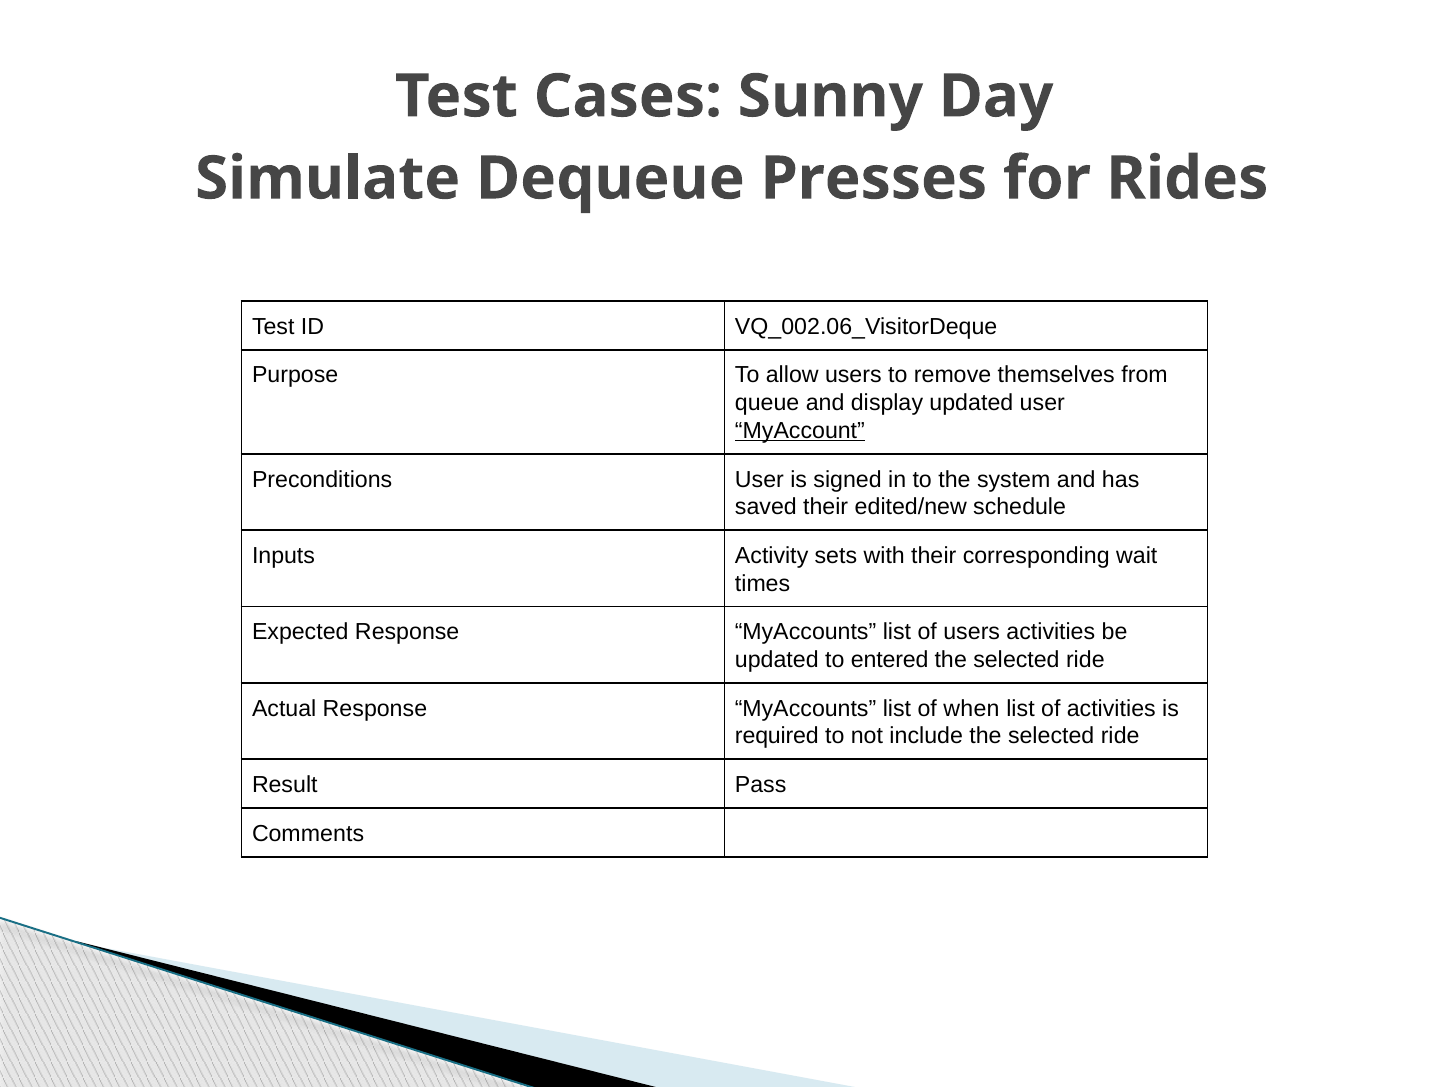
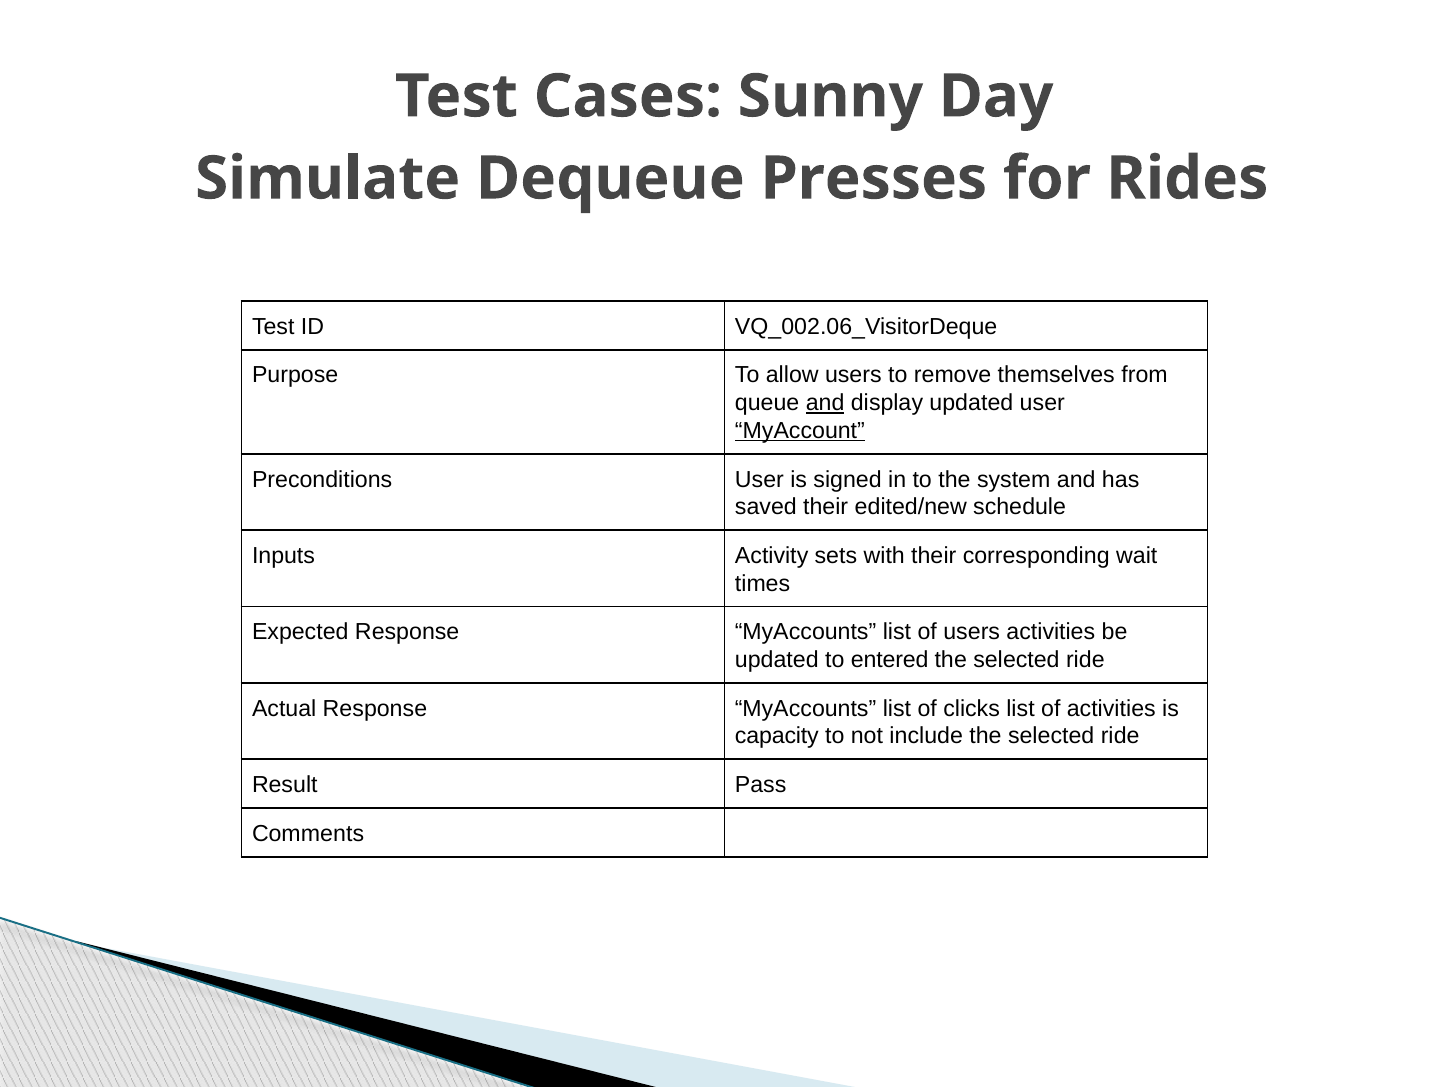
and underline: none -> present (825, 403)
when: when -> clicks (972, 708)
required: required -> capacity (777, 736)
